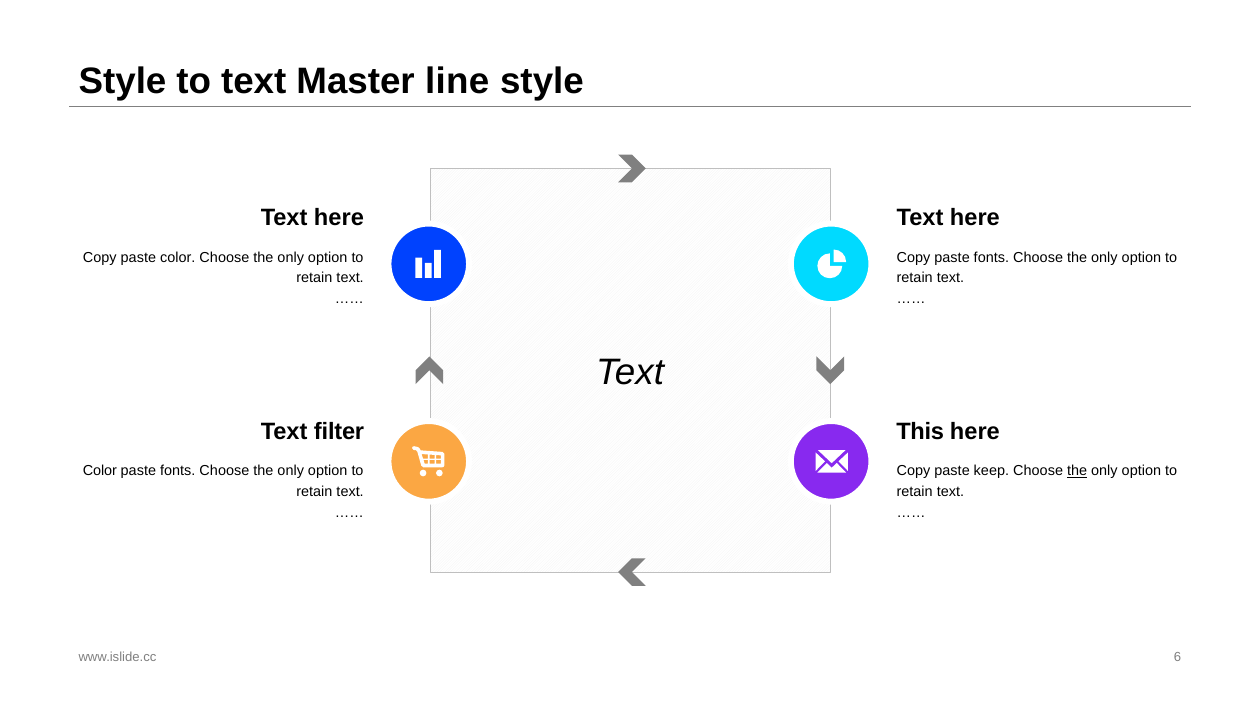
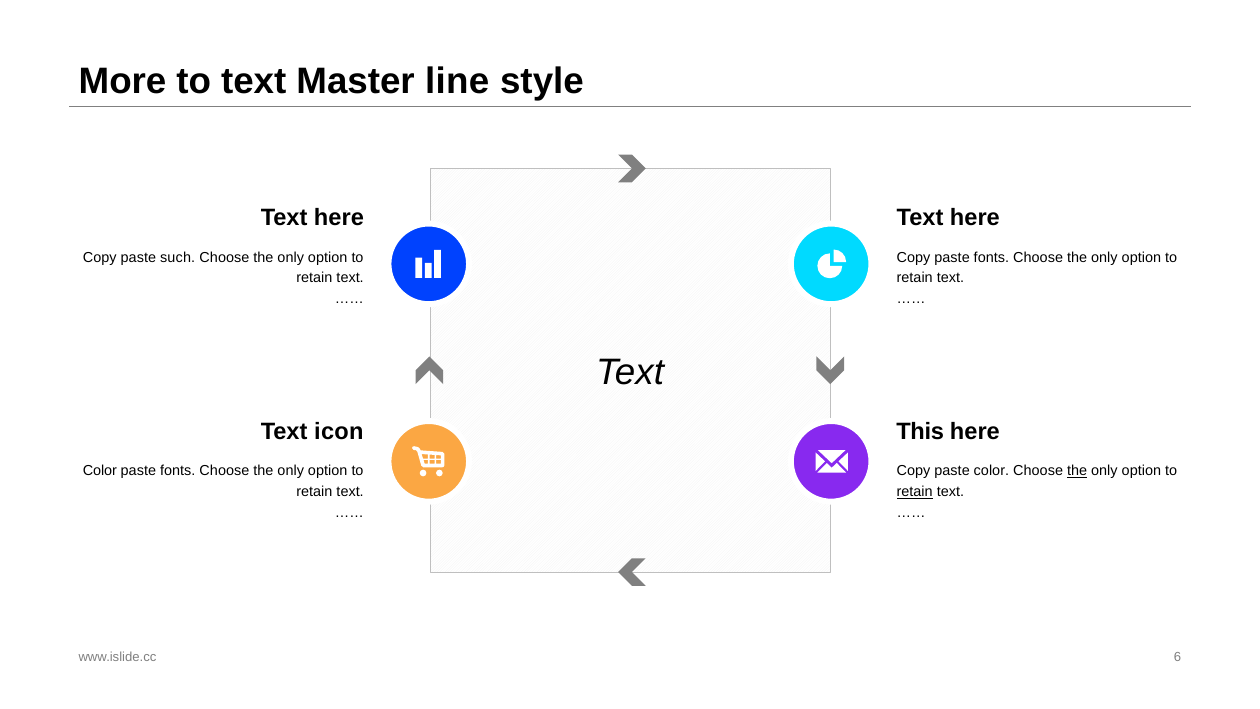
Style: Style -> More (123, 81)
paste color: color -> such (178, 257)
filter: filter -> icon (339, 432)
paste keep: keep -> color (991, 471)
retain underline: none -> present (915, 492)
